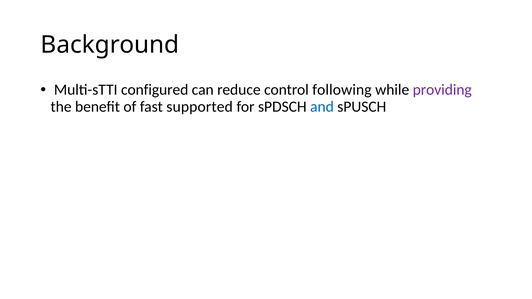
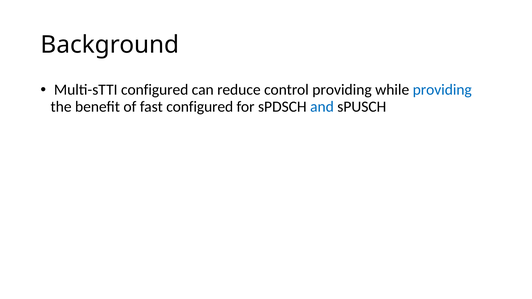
control following: following -> providing (342, 90)
providing colour: purple -> blue (442, 90)
fast supported: supported -> configured (200, 107)
